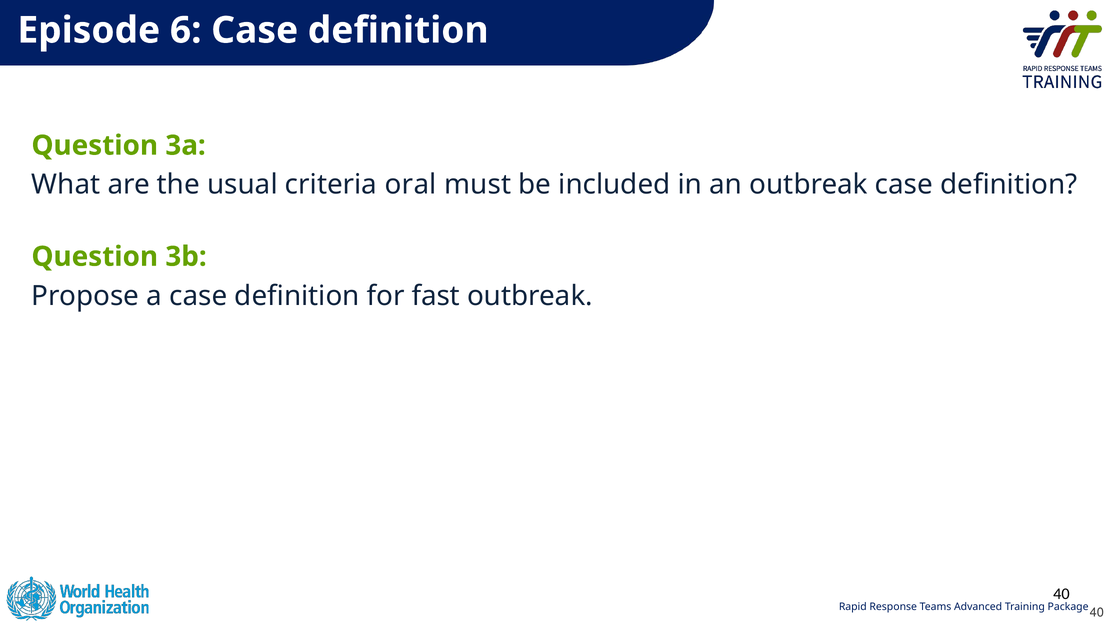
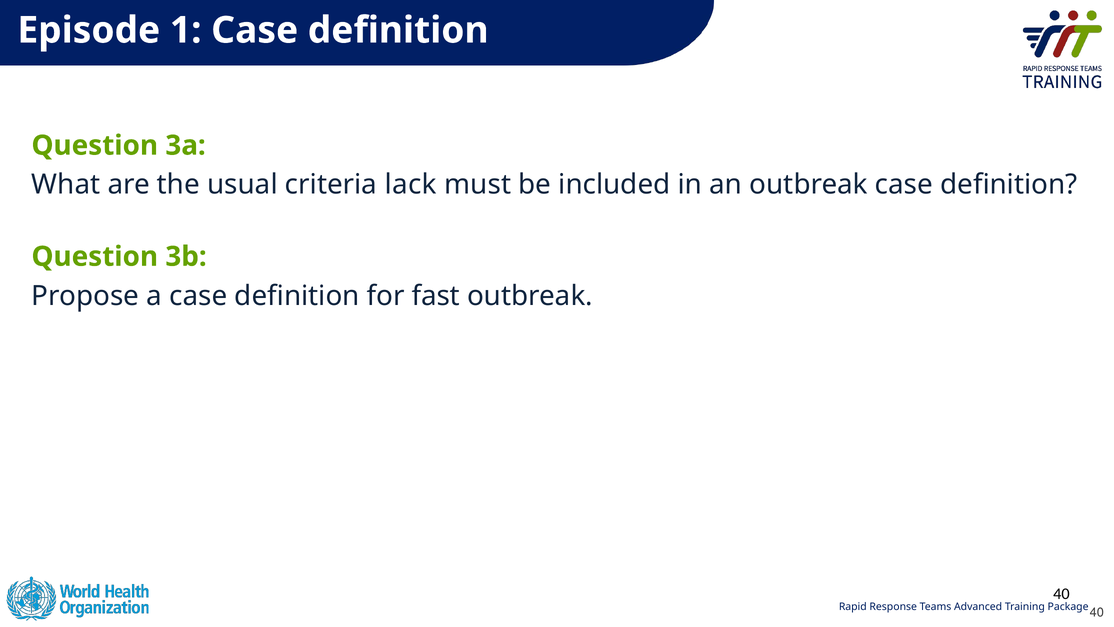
6: 6 -> 1 (186, 30)
oral: oral -> lack (411, 185)
